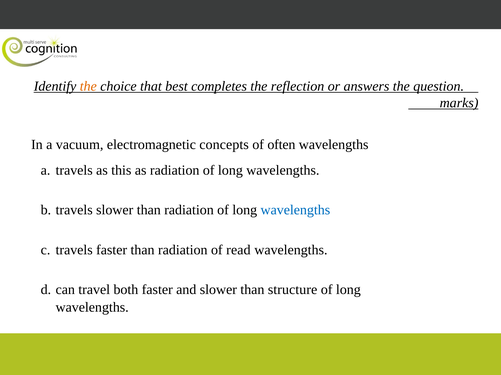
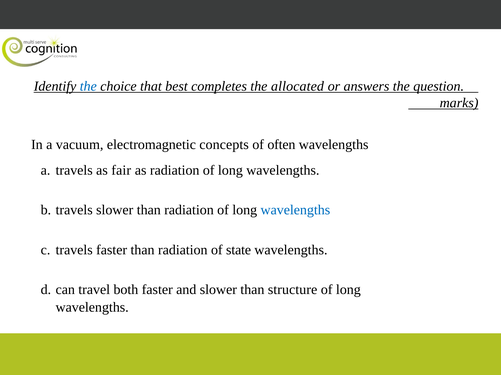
the colour: orange -> blue (88, 86)
reflection: reflection -> allocated (298, 86)
this: this -> fair (121, 171)
read: read -> state (239, 250)
